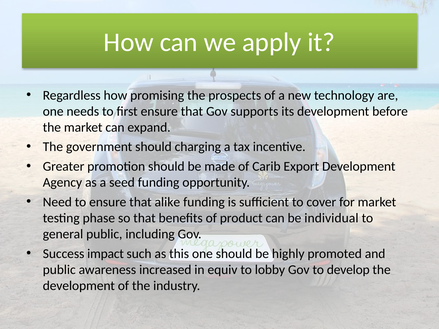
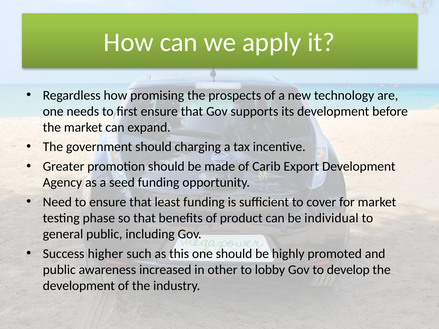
alike: alike -> least (167, 202)
impact: impact -> higher (105, 254)
equiv: equiv -> other (222, 270)
